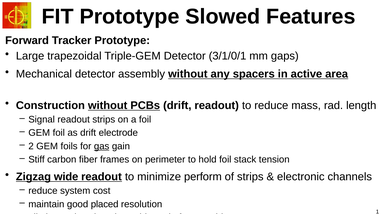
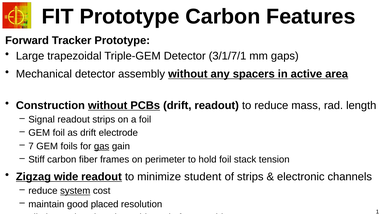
Prototype Slowed: Slowed -> Carbon (223, 17)
3/1/0/1: 3/1/0/1 -> 3/1/7/1 (228, 56)
2: 2 -> 7 (31, 146)
perform: perform -> student (203, 177)
system underline: none -> present (75, 191)
